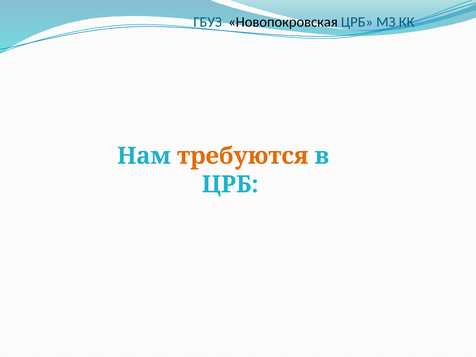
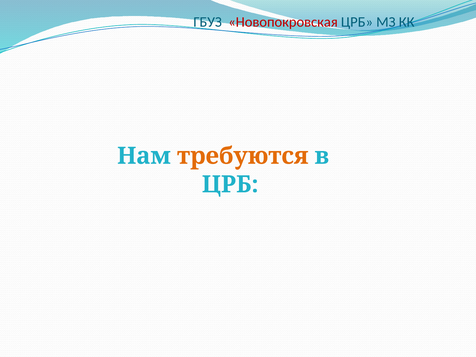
Новопокровская colour: black -> red (283, 22)
